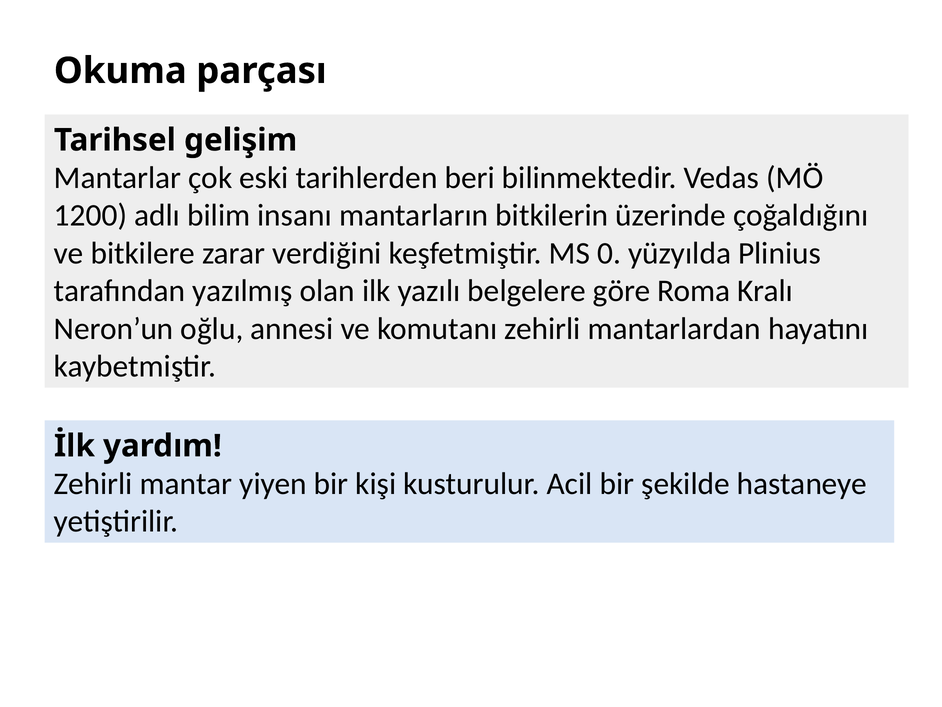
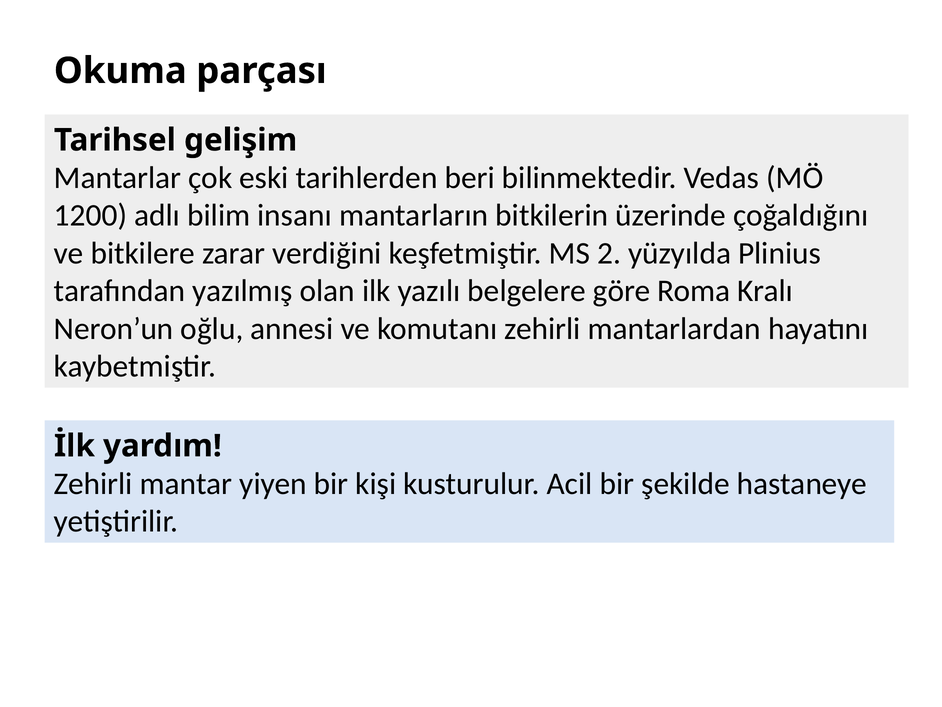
0: 0 -> 2 (609, 253)
